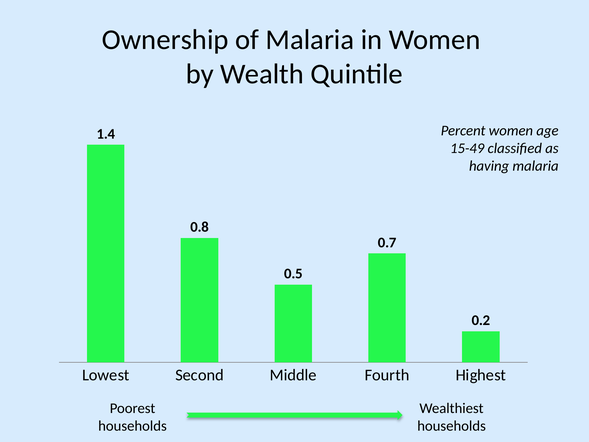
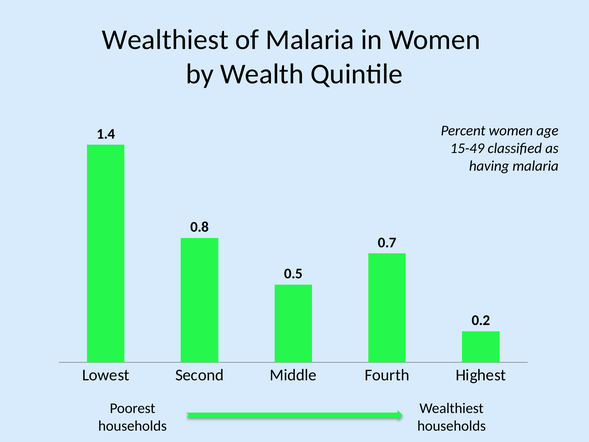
Ownership: Ownership -> Wealthiest (165, 40)
